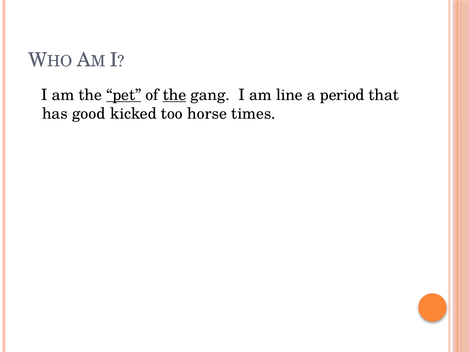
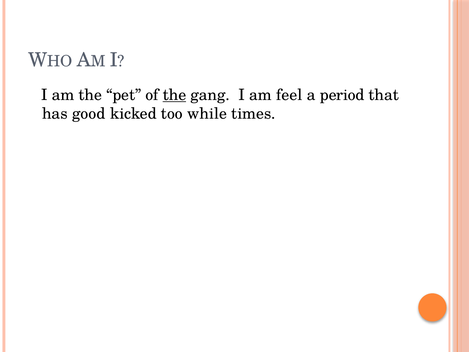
pet underline: present -> none (124, 95)
line: line -> feel (289, 95)
horse: horse -> while (207, 114)
